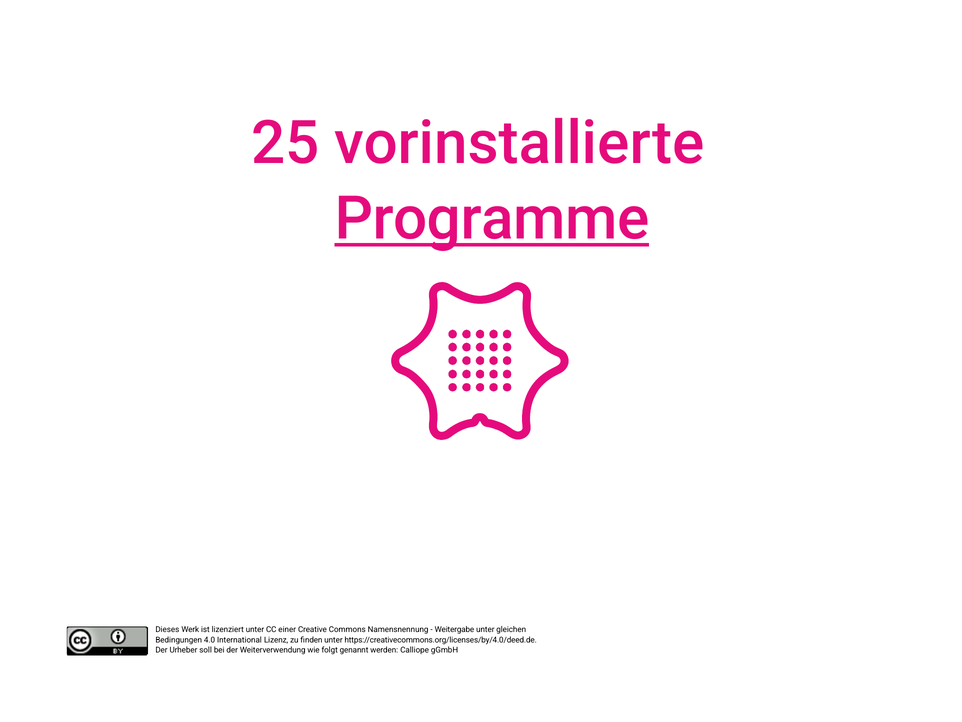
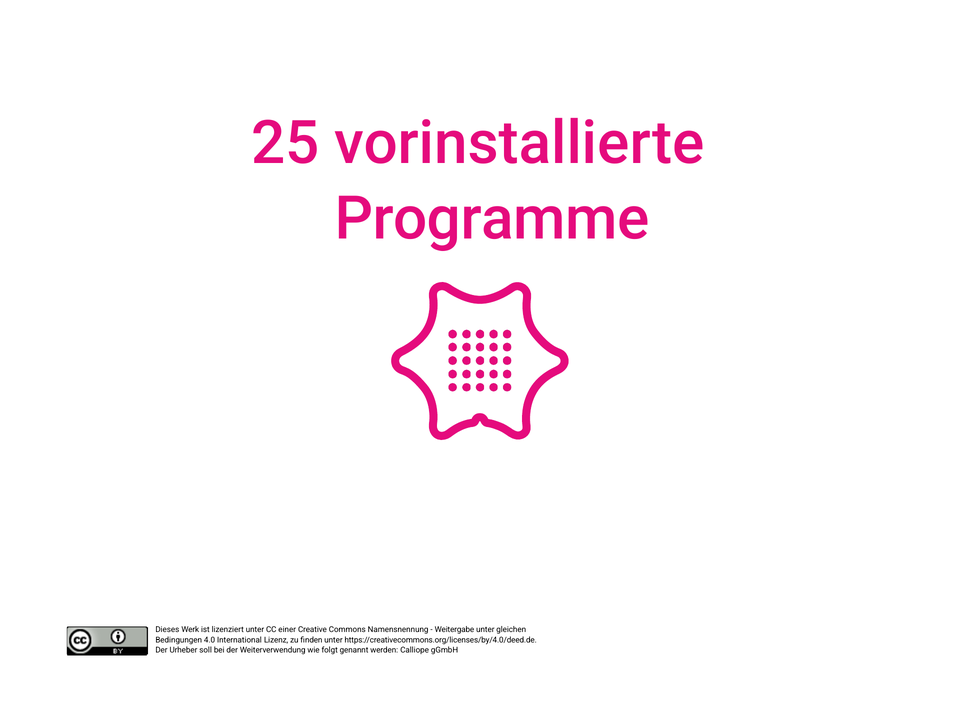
Programme underline: present -> none (492, 219)
